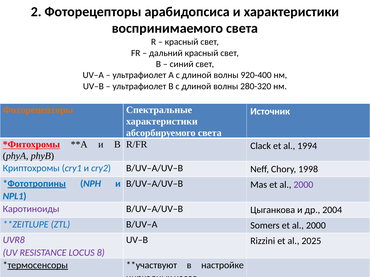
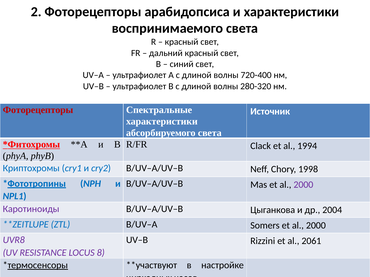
920-400: 920-400 -> 720-400 (256, 75)
Фоторецепторы colour: orange -> red (38, 110)
2025: 2025 -> 2061 (311, 241)
